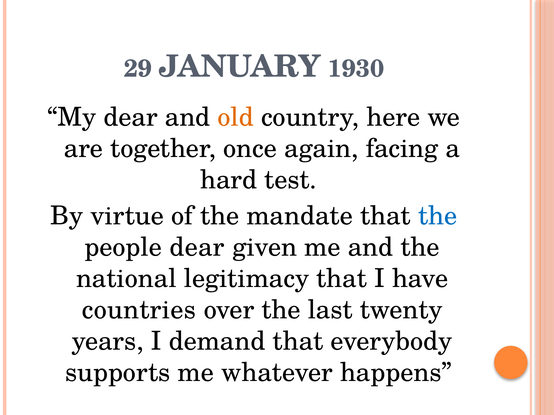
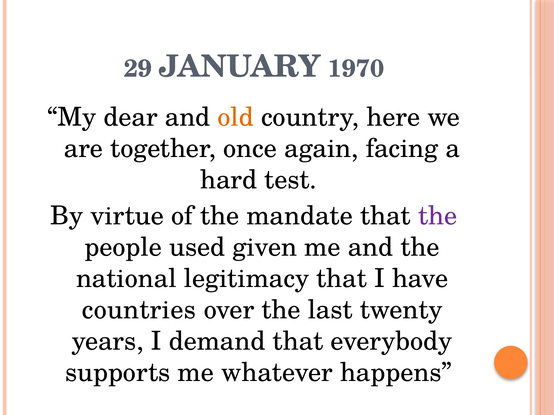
1930: 1930 -> 1970 (356, 69)
the colour: blue -> purple (438, 216)
people dear: dear -> used (197, 247)
